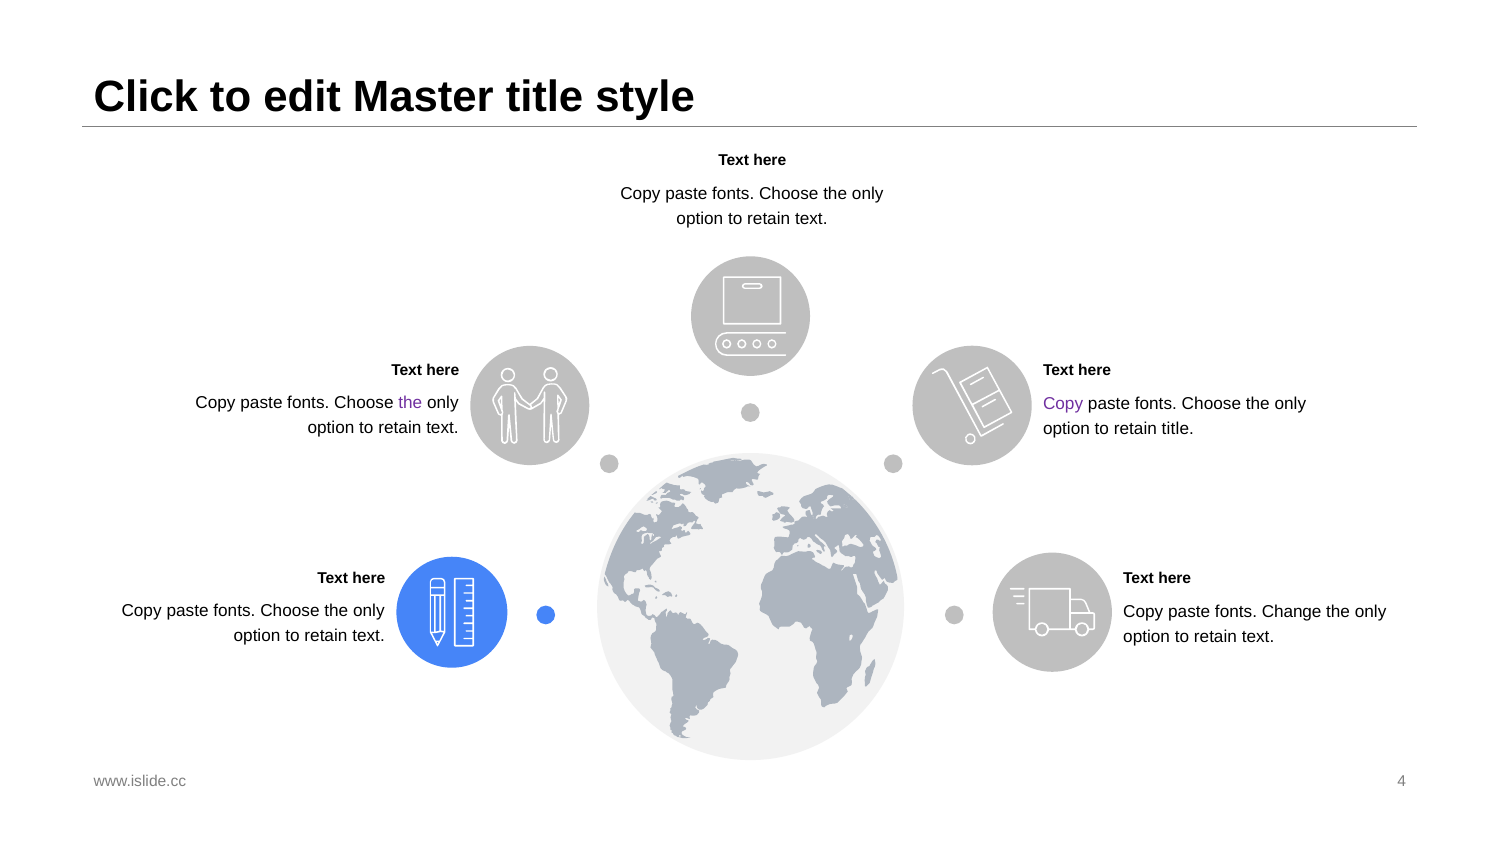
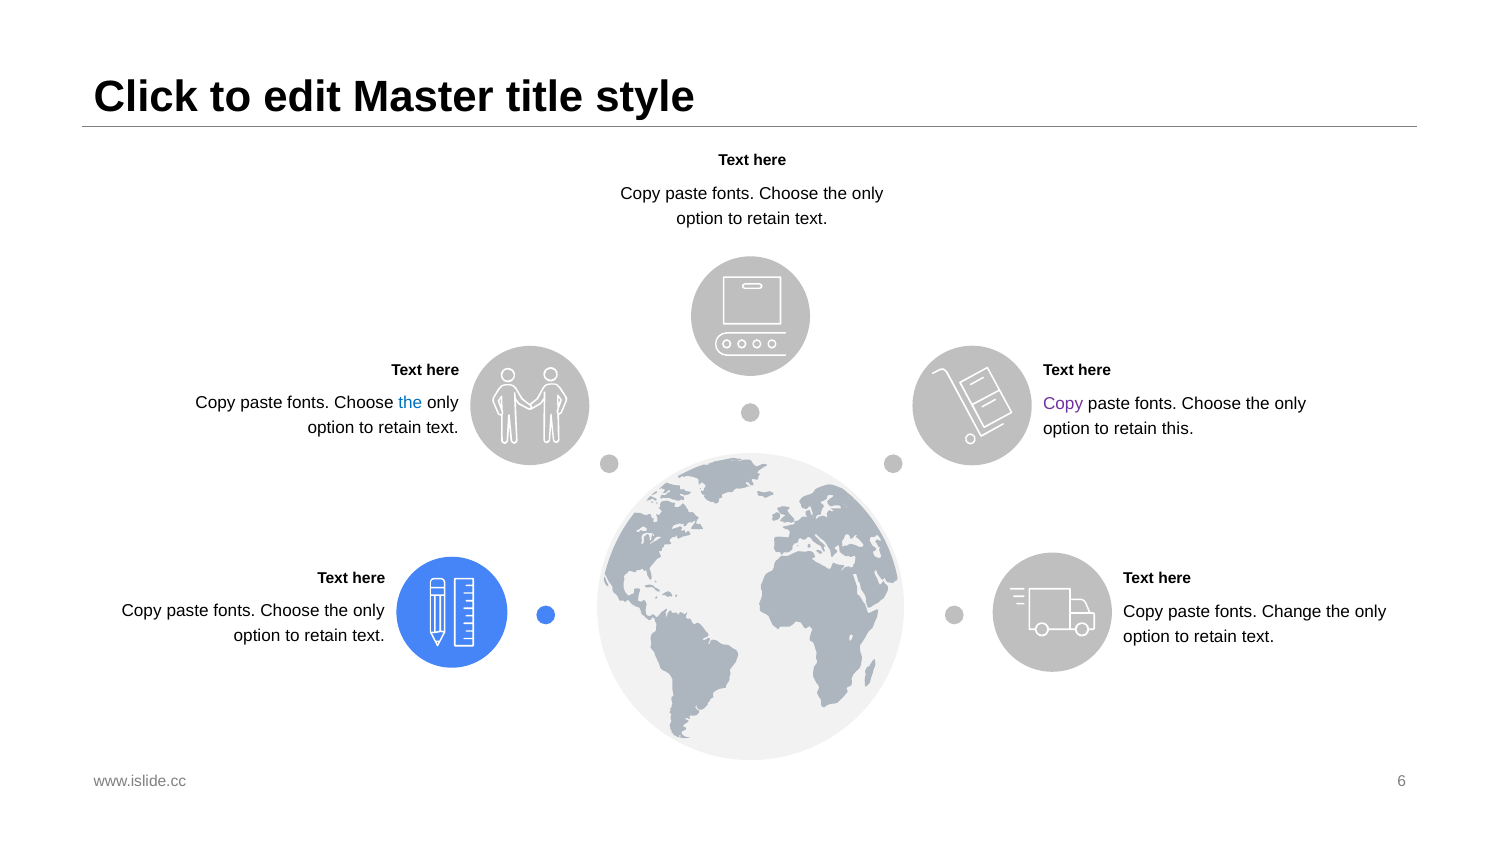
the colour: purple -> blue (410, 403)
retain title: title -> this (1178, 429)
4: 4 -> 6 (1402, 782)
